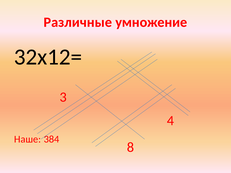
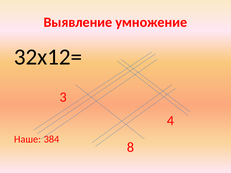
Различные: Различные -> Выявление (78, 22)
